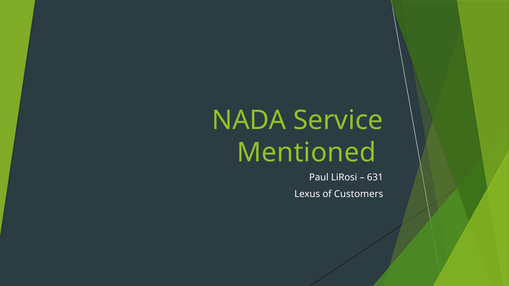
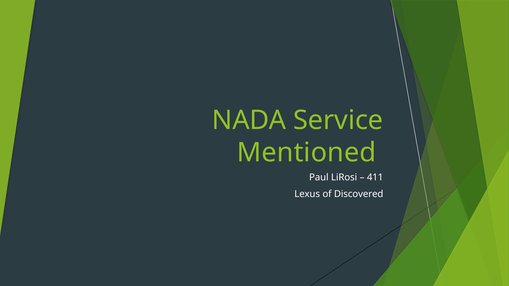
631: 631 -> 411 (375, 177)
Customers: Customers -> Discovered (359, 194)
